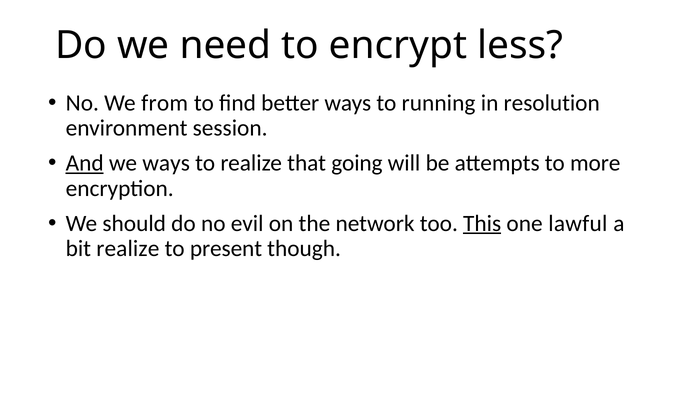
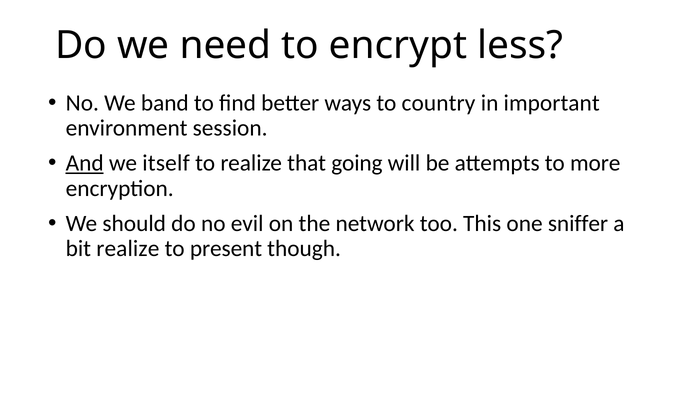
from: from -> band (165, 103)
running: running -> country (438, 103)
resolution: resolution -> important (552, 103)
we ways: ways -> itself (166, 163)
This underline: present -> none (482, 223)
lawful: lawful -> sniffer (578, 223)
